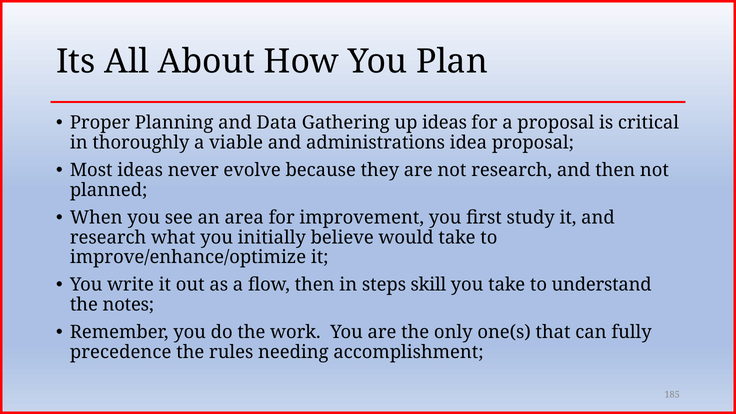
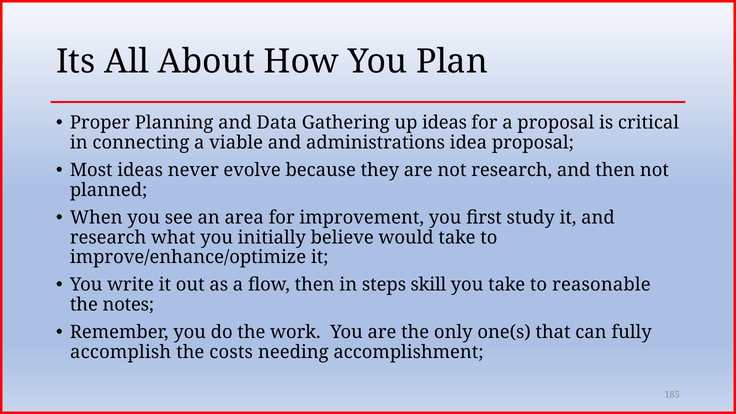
thoroughly: thoroughly -> connecting (141, 143)
understand: understand -> reasonable (601, 285)
precedence: precedence -> accomplish (121, 352)
rules: rules -> costs (231, 352)
